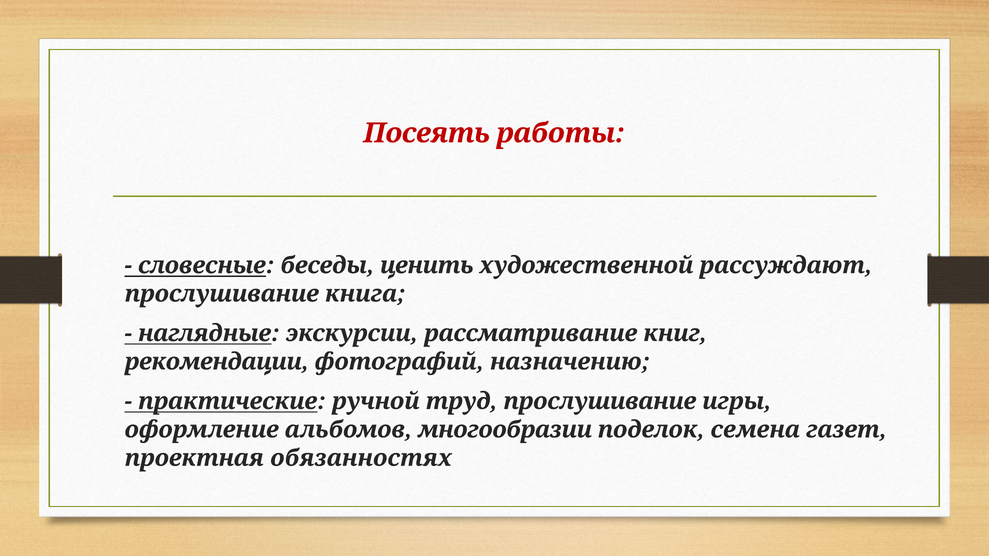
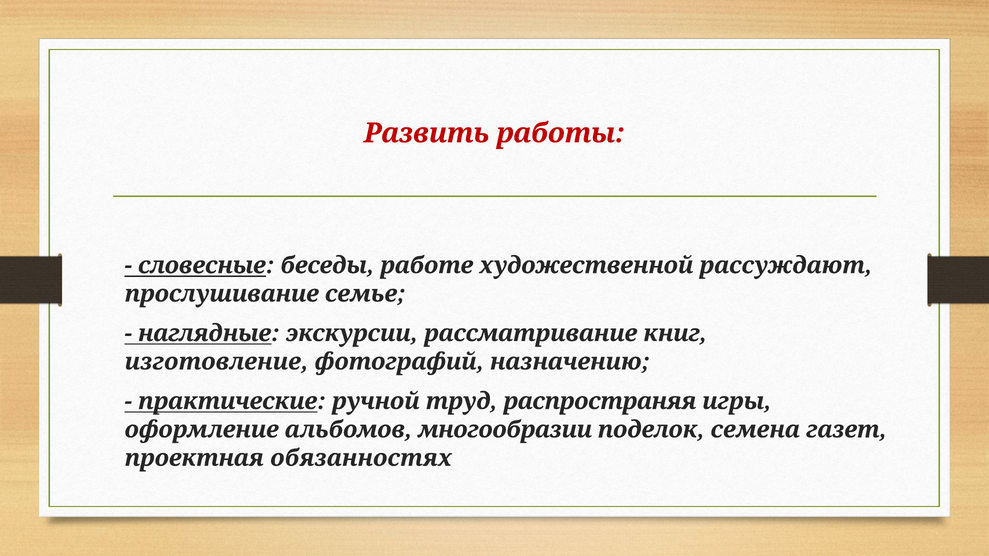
Посеять: Посеять -> Развить (427, 133)
ценить: ценить -> работе (427, 266)
книга: книга -> семье (365, 294)
рекомендации: рекомендации -> изготовление (217, 362)
труд прослушивание: прослушивание -> распространяя (600, 401)
